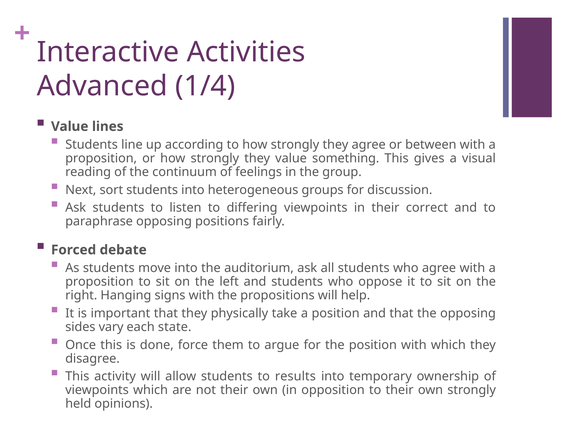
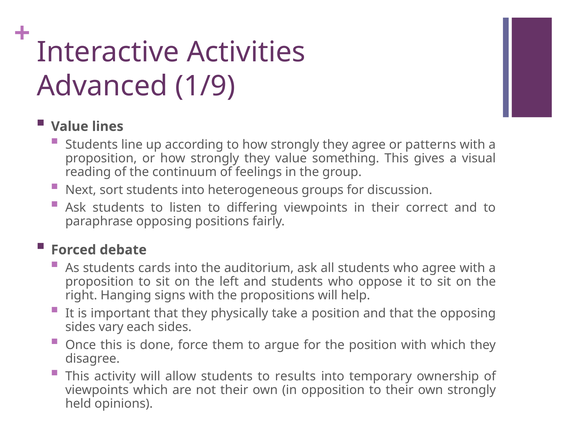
1/4: 1/4 -> 1/9 (205, 86)
between: between -> patterns (431, 145)
move: move -> cards (154, 268)
each state: state -> sides (175, 327)
